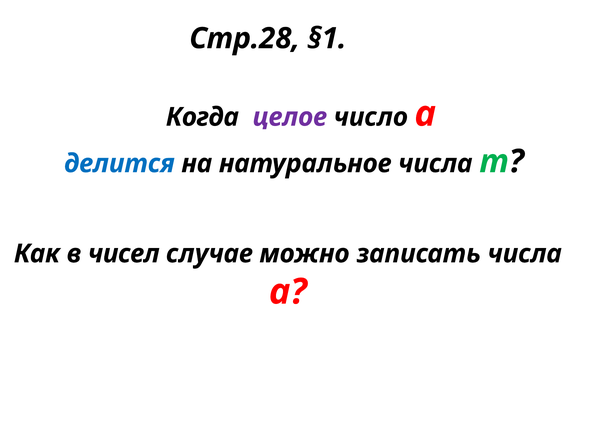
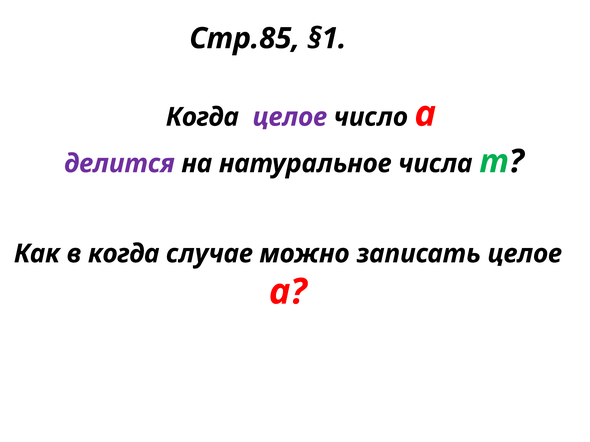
Стр.28: Стр.28 -> Стр.85 (245, 39)
делится colour: blue -> purple (119, 164)
в чисел: чисел -> когда (124, 254)
записать числа: числа -> целое (525, 254)
